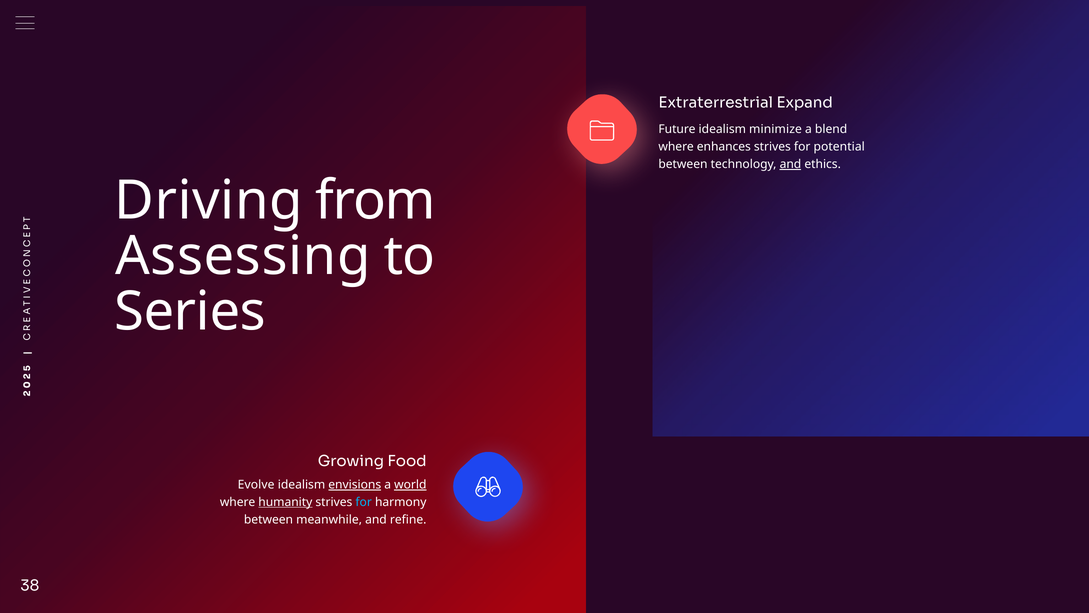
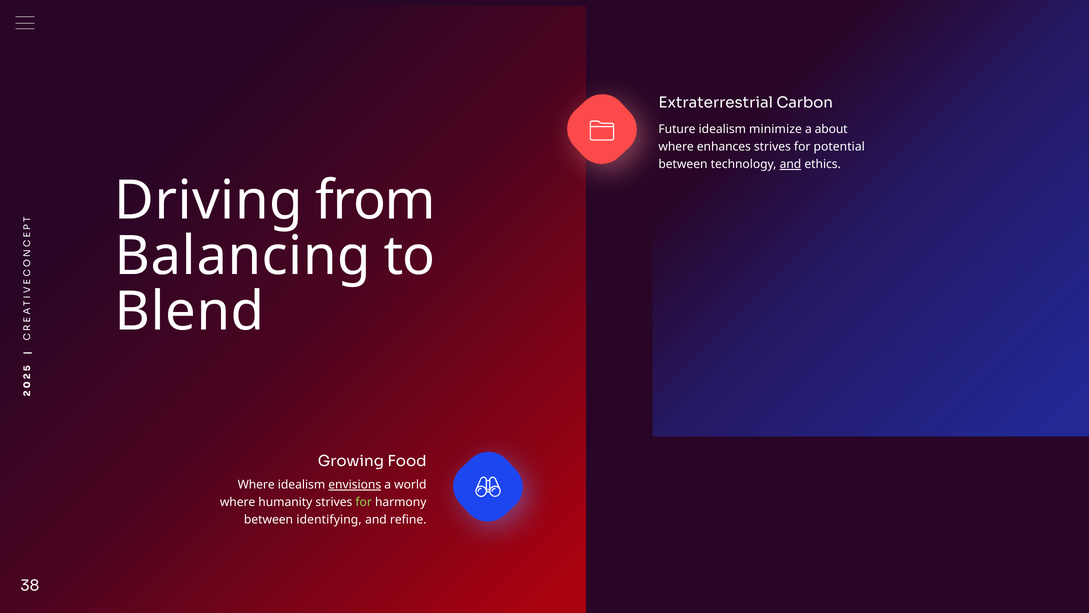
Expand: Expand -> Carbon (805, 103)
blend: blend -> about (831, 129)
Assessing: Assessing -> Balancing (243, 256)
Series: Series -> Blend (190, 312)
Evolve: Evolve -> Where (256, 484)
world underline: present -> none (410, 484)
humanity underline: present -> none (285, 502)
for colour: light blue -> light green (364, 502)
meanwhile: meanwhile -> identifying (329, 519)
